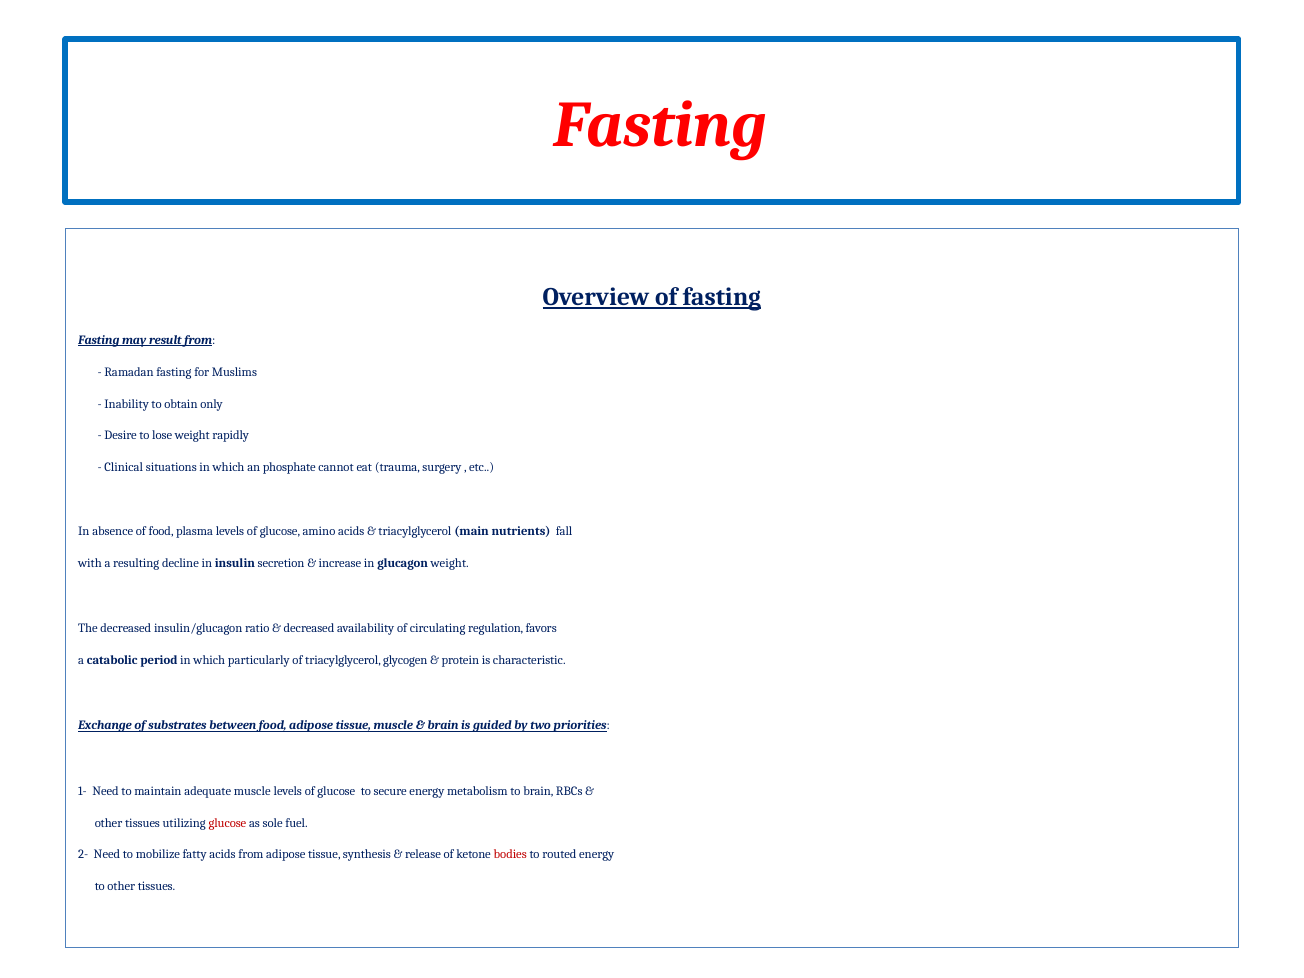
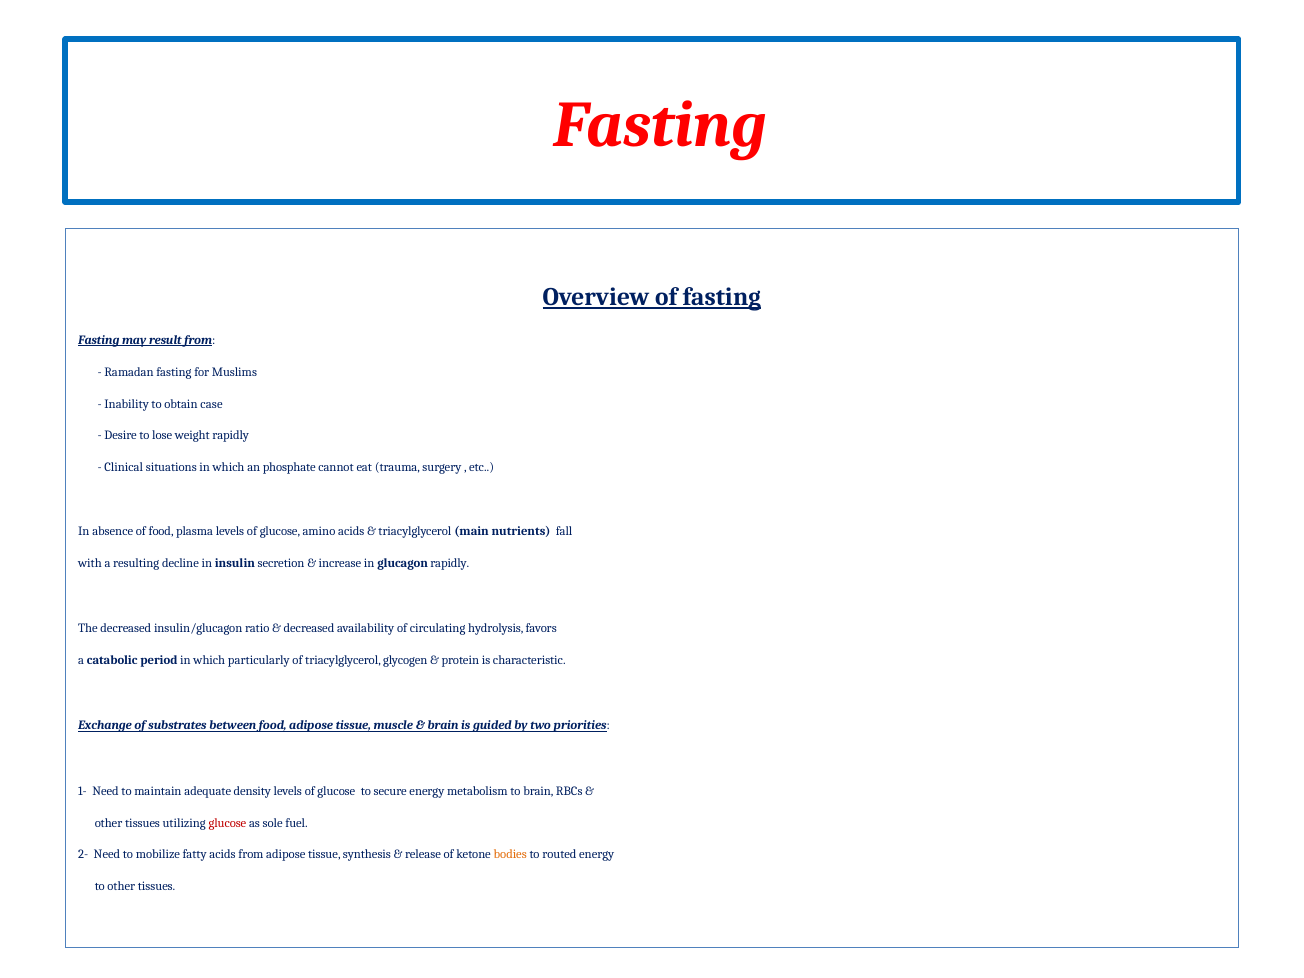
only: only -> case (212, 404)
glucagon weight: weight -> rapidly (450, 563)
regulation: regulation -> hydrolysis (496, 629)
adequate muscle: muscle -> density (252, 791)
bodies colour: red -> orange (510, 855)
